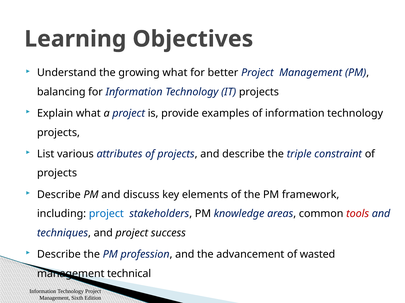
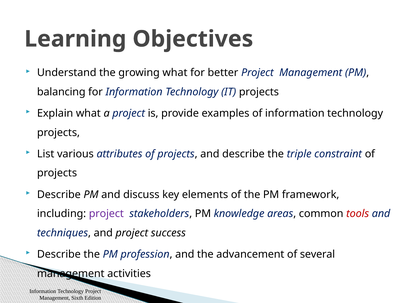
project colour: blue -> purple (106, 214)
wasted: wasted -> several (317, 255)
technical: technical -> activities (129, 274)
